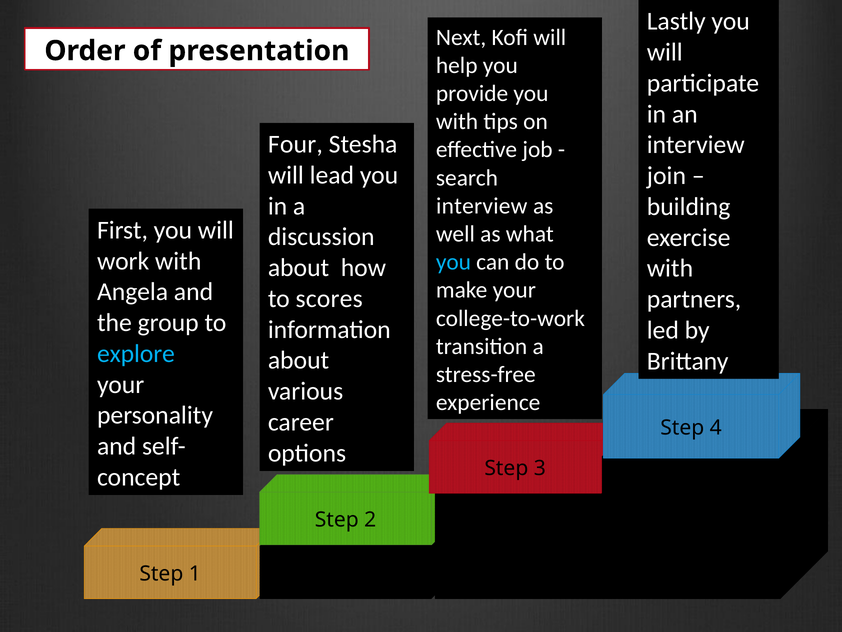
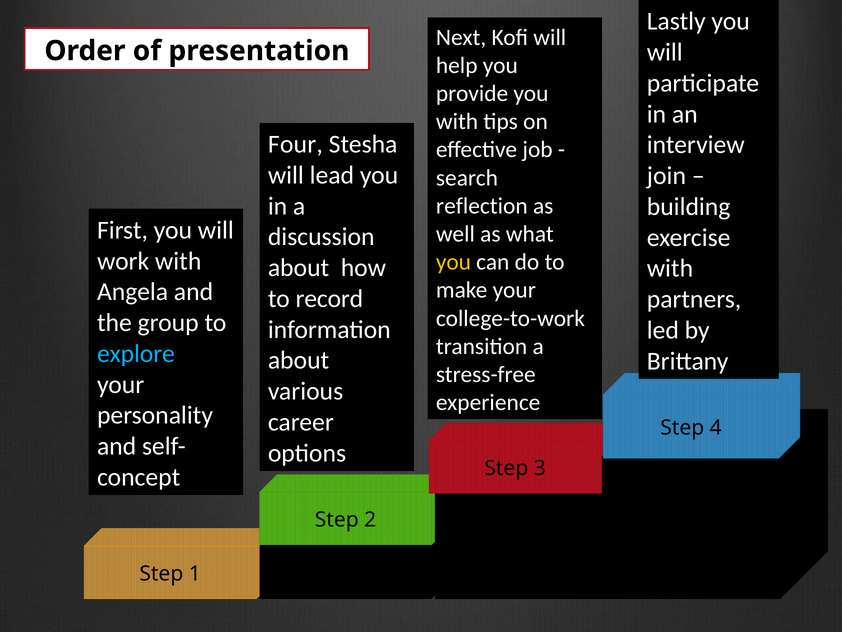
interview: interview -> reflection (482, 206)
you colour: light blue -> yellow (453, 262)
scores: scores -> record (329, 298)
